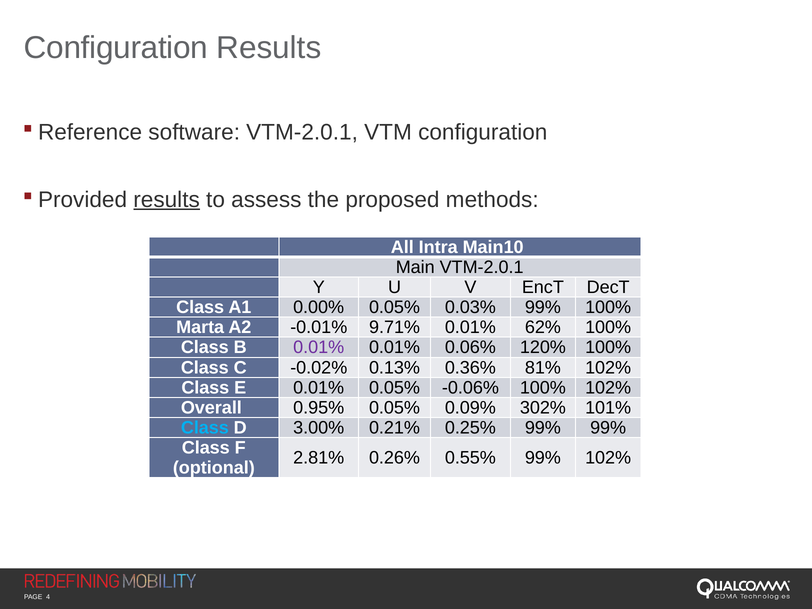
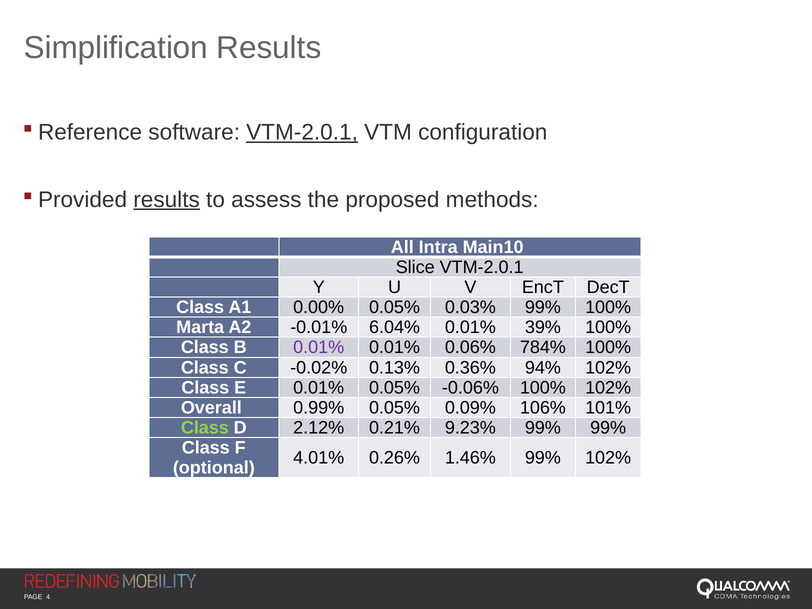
Configuration: Configuration -> Simplification (116, 48)
VTM-2.0.1 underline: none -> present (302, 132)
Main: Main -> Slice (415, 267)
9.71%: 9.71% -> 6.04% (395, 327)
62%: 62% -> 39% (543, 327)
120%: 120% -> 784% (543, 347)
81%: 81% -> 94% (543, 368)
0.95%: 0.95% -> 0.99% (319, 408)
302%: 302% -> 106% (543, 408)
Class colour: light blue -> light green (205, 428)
3.00%: 3.00% -> 2.12% (319, 428)
0.25%: 0.25% -> 9.23% (470, 428)
2.81%: 2.81% -> 4.01% (319, 458)
0.55%: 0.55% -> 1.46% (470, 458)
